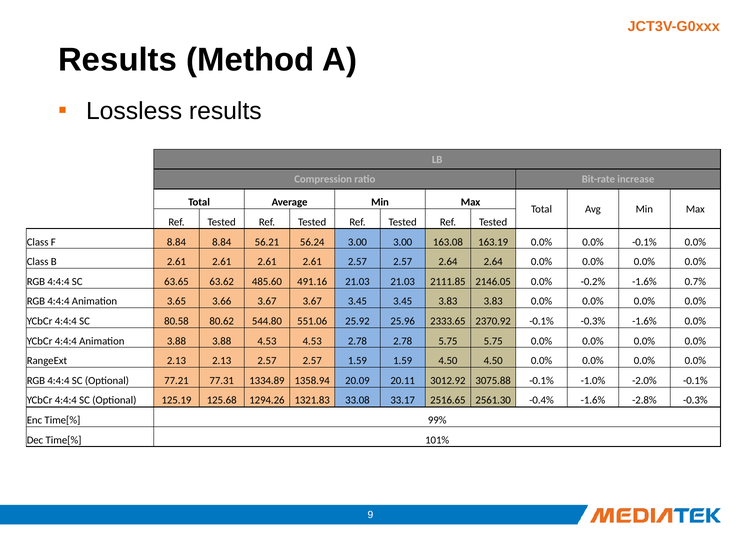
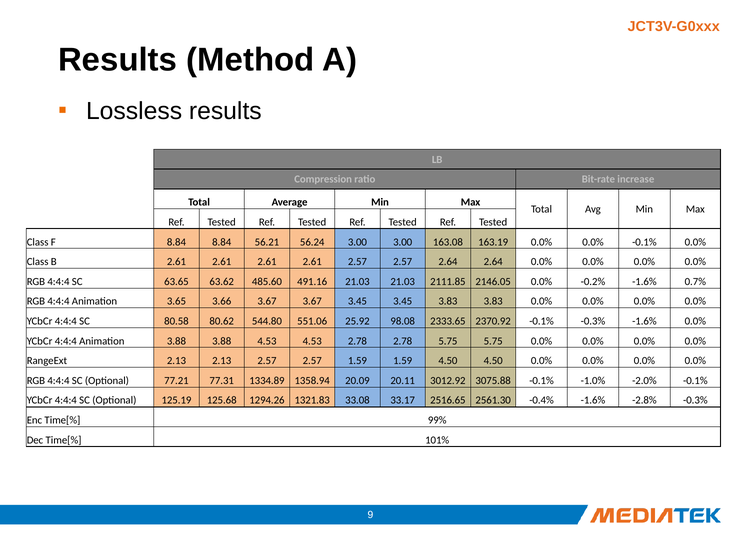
25.96: 25.96 -> 98.08 (403, 322)
